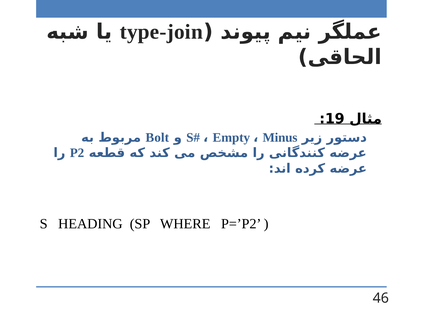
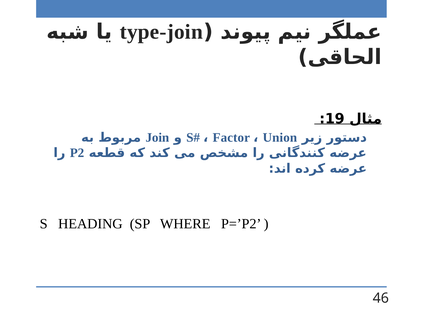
Bolt: Bolt -> Join (157, 138)
Empty: Empty -> Factor (231, 138)
Minus: Minus -> Union (280, 138)
